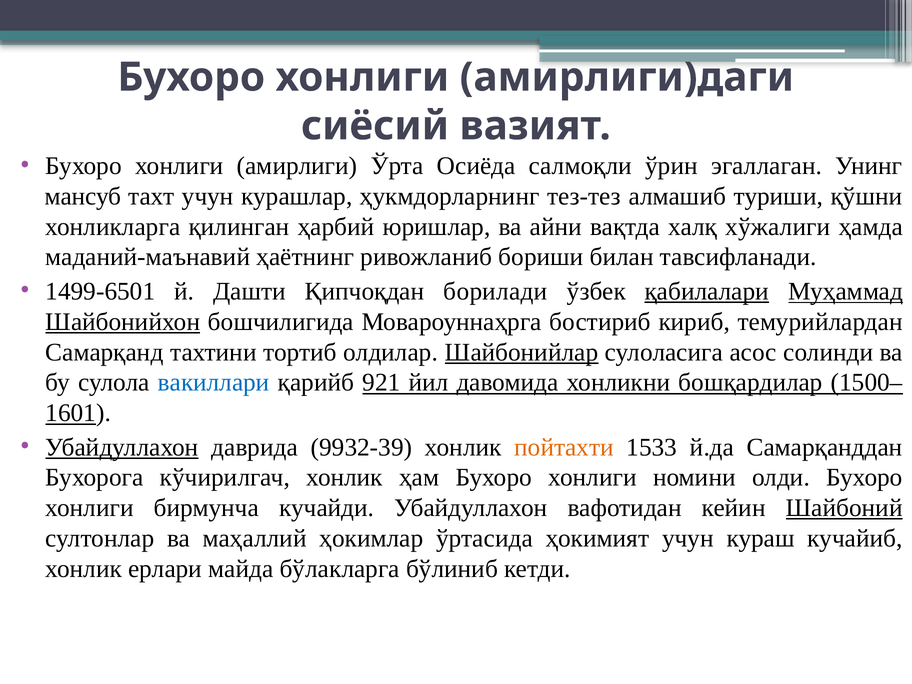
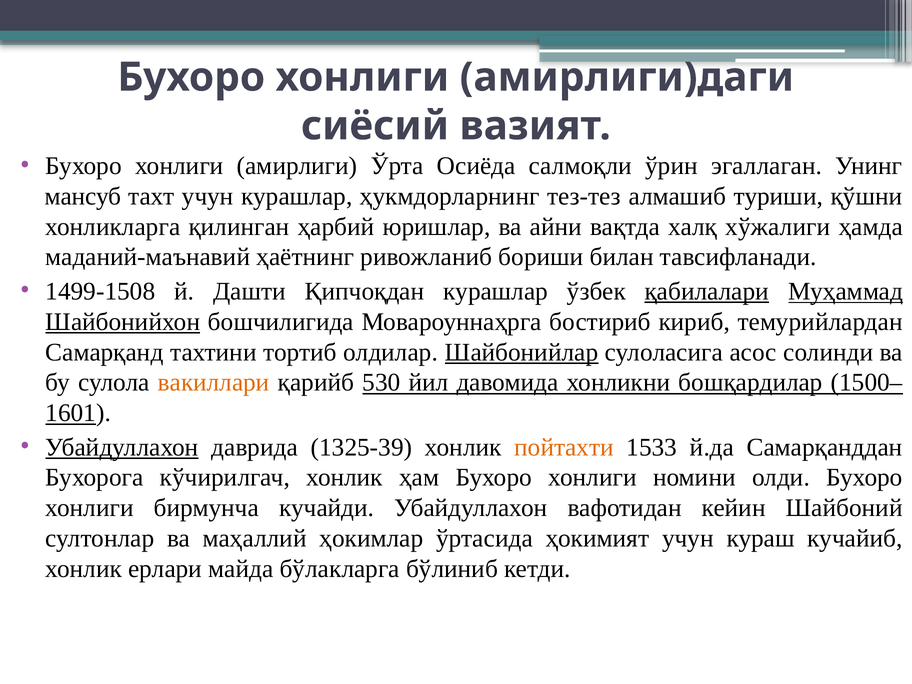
1499-6501: 1499-6501 -> 1499-1508 (100, 291)
Қипчоқдан борилади: борилади -> курашлар (496, 291)
вакиллари colour: blue -> orange (214, 383)
921: 921 -> 530 (381, 383)
9932-39: 9932-39 -> 1325-39 (361, 447)
Шайбоний underline: present -> none (844, 508)
